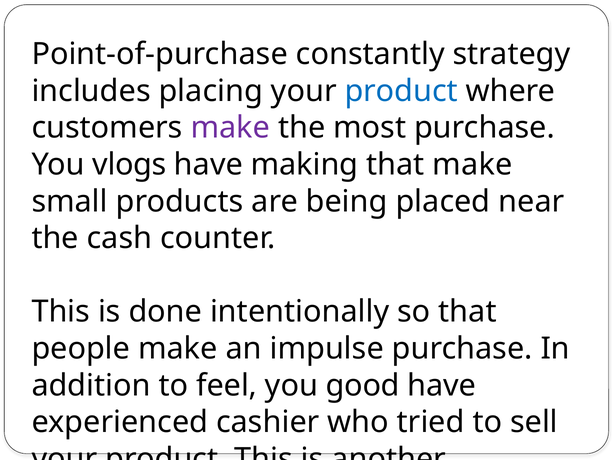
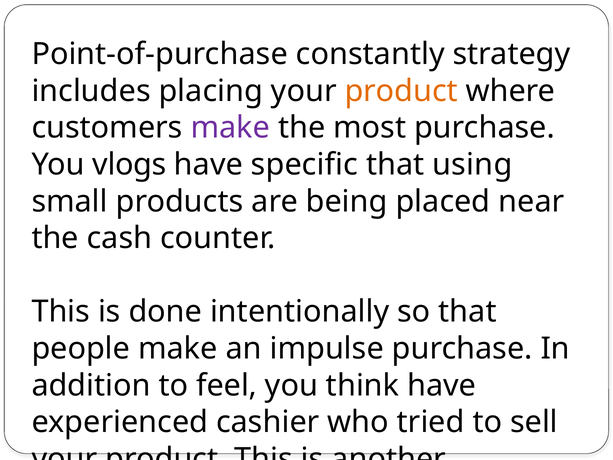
product colour: blue -> orange (401, 91)
making: making -> specific (304, 165)
that make: make -> using (472, 165)
good: good -> think (363, 385)
